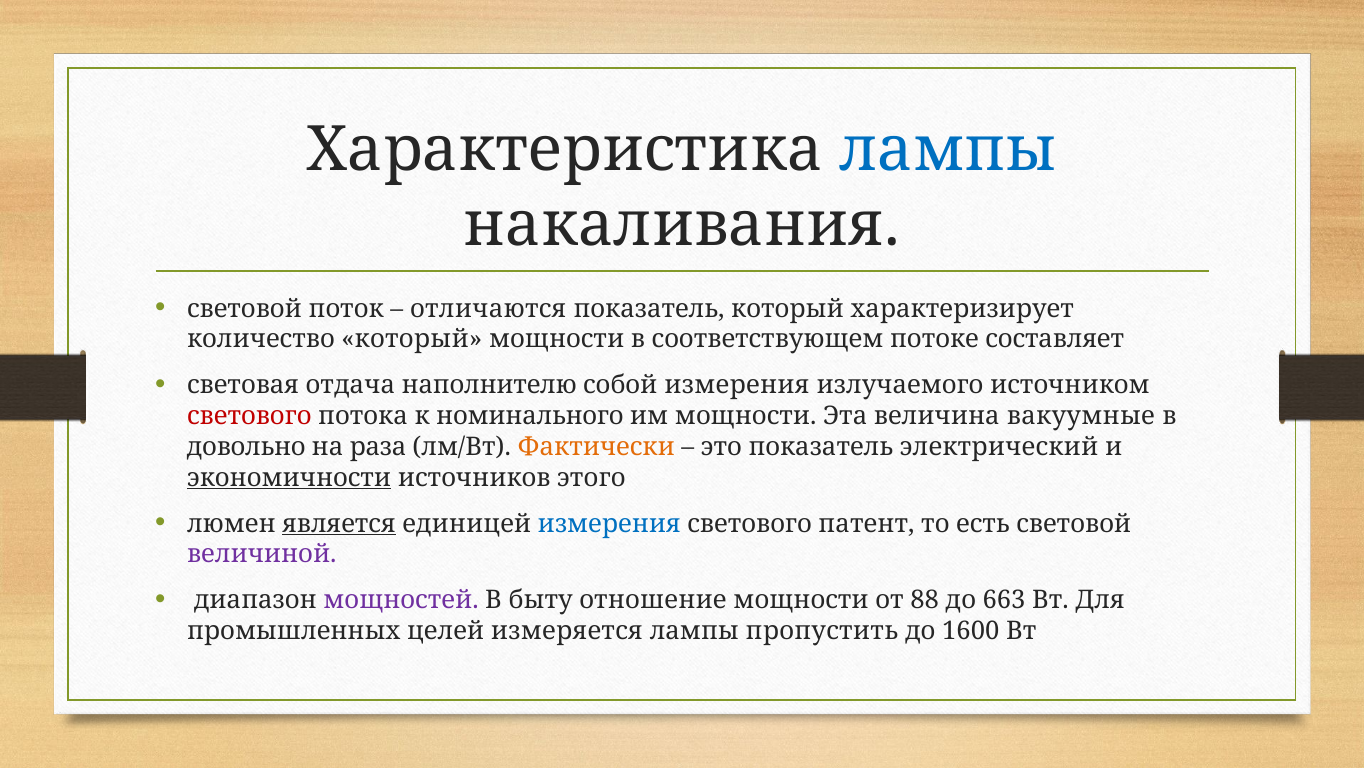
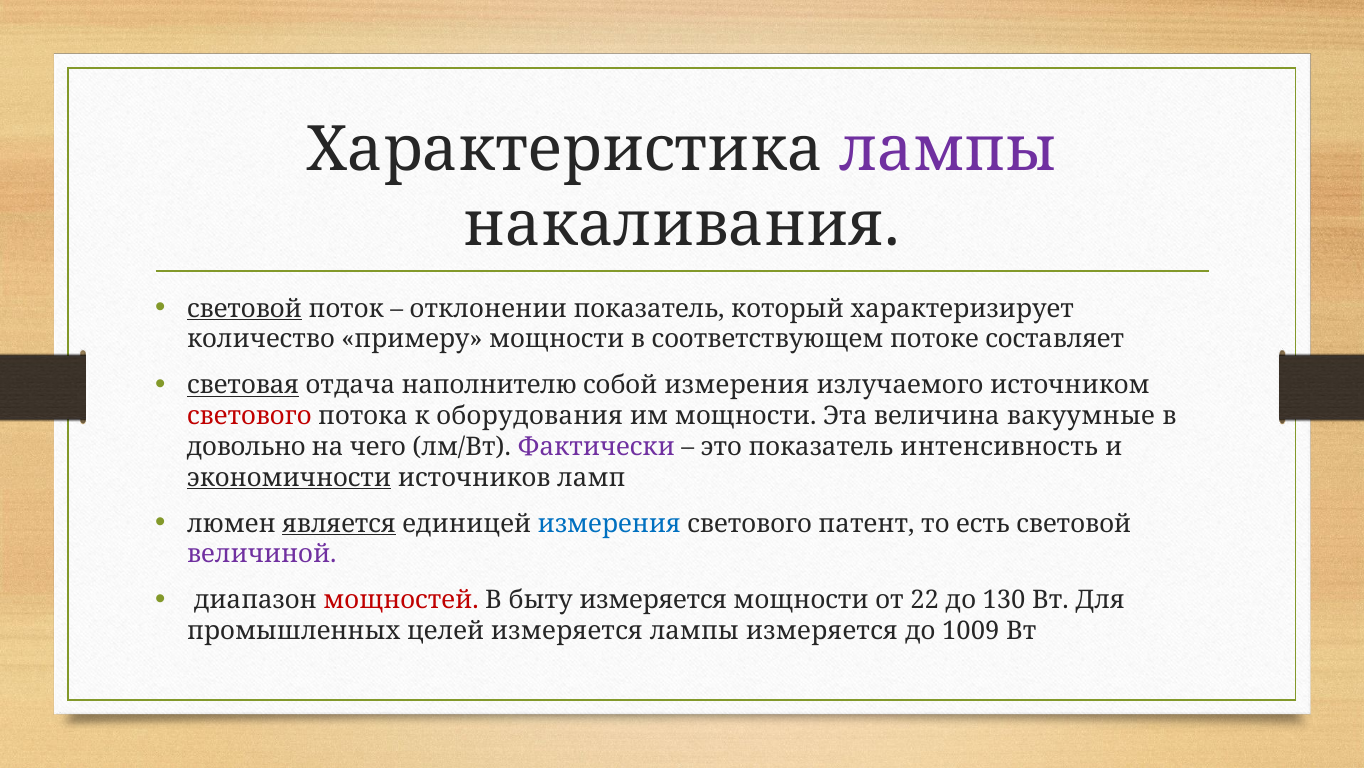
лампы colour: blue -> purple (948, 150)
световой underline: none -> present (245, 308)
отличаются: отличаются -> отклонении (488, 308)
количество который: который -> примеру (412, 339)
световая underline: none -> present (243, 385)
номинального: номинального -> оборудования (530, 416)
раза: раза -> чего (378, 446)
Фактически colour: orange -> purple (596, 446)
электрический: электрический -> интенсивность (999, 446)
этого: этого -> ламп (591, 477)
мощностей colour: purple -> red (401, 600)
быту отношение: отношение -> измеряется (653, 600)
88: 88 -> 22 (925, 600)
663: 663 -> 130 (1004, 600)
лампы пропустить: пропустить -> измеряется (822, 631)
1600: 1600 -> 1009 (971, 631)
